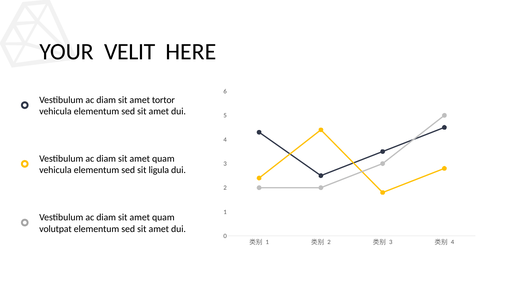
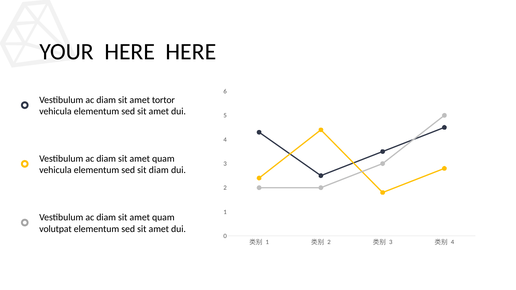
YOUR VELIT: VELIT -> HERE (130, 52)
sit ligula: ligula -> diam (159, 170)
